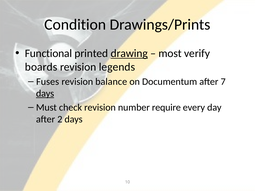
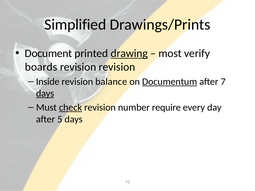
Condition: Condition -> Simplified (75, 25)
Functional: Functional -> Document (48, 53)
revision legends: legends -> revision (117, 67)
Fuses: Fuses -> Inside (48, 82)
Documentum underline: none -> present (170, 82)
check underline: none -> present (70, 108)
2: 2 -> 5 (60, 119)
